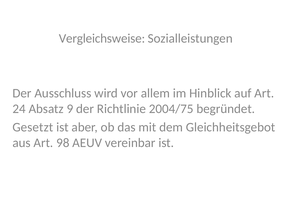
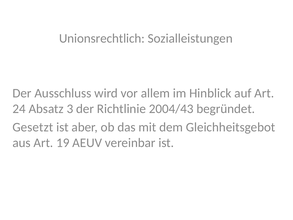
Vergleichsweise: Vergleichsweise -> Unionsrechtlich (102, 38)
9: 9 -> 3 (70, 109)
2004/75: 2004/75 -> 2004/43 (171, 109)
98: 98 -> 19 (63, 143)
